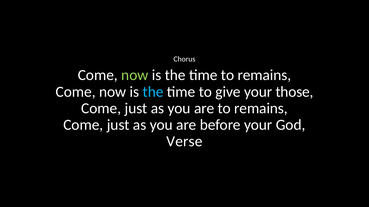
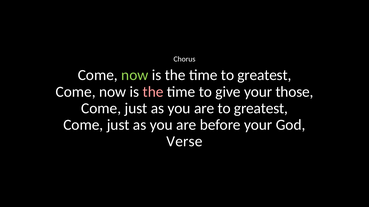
time to remains: remains -> greatest (264, 75)
the colour: light blue -> pink (153, 92)
are to remains: remains -> greatest (261, 109)
